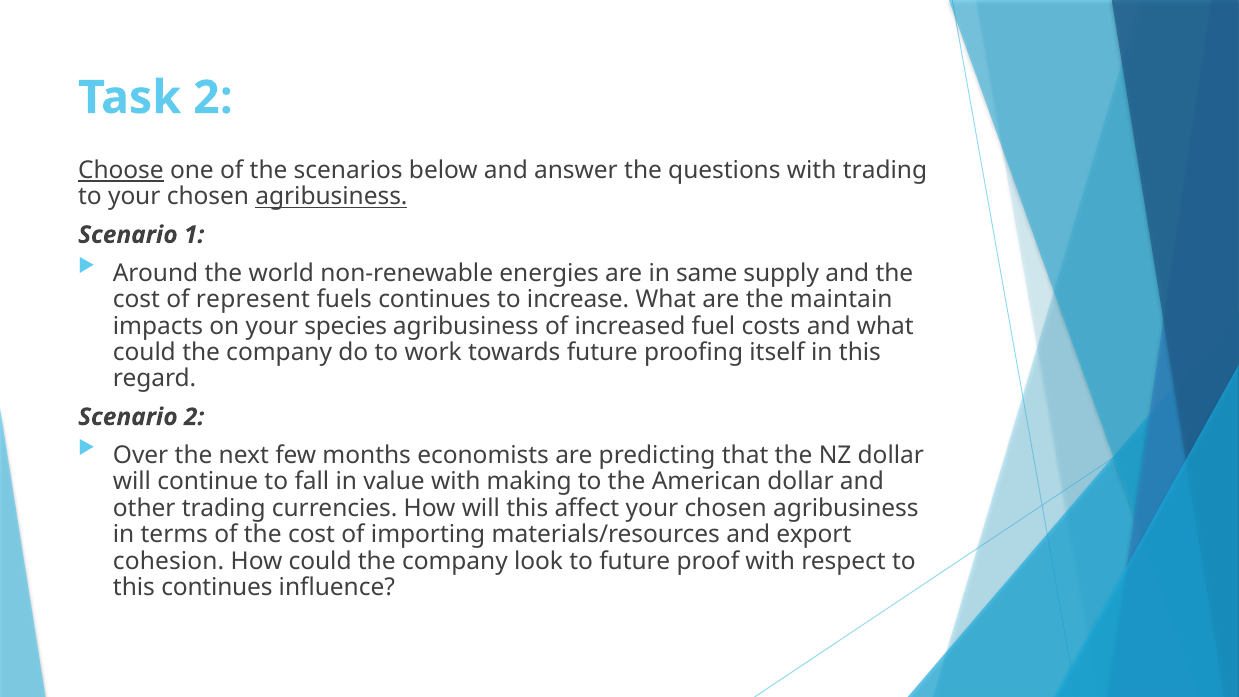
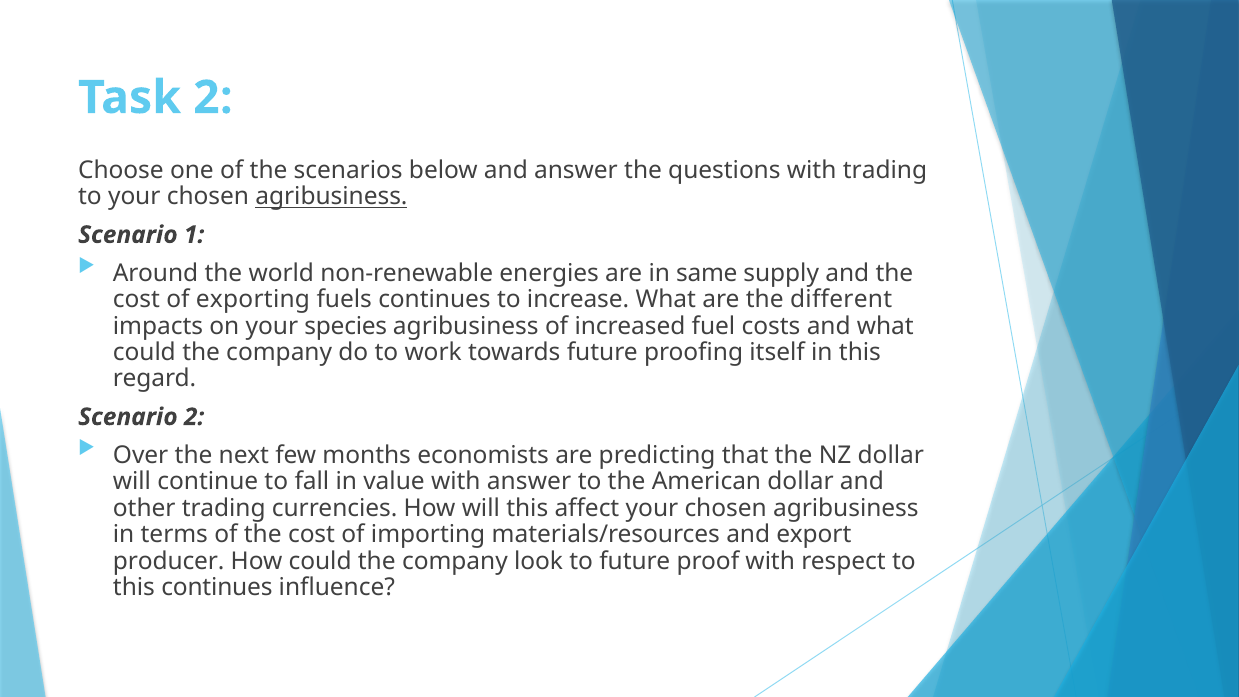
Choose underline: present -> none (121, 170)
represent: represent -> exporting (253, 299)
maintain: maintain -> different (841, 299)
with making: making -> answer (529, 482)
cohesion: cohesion -> producer (169, 561)
